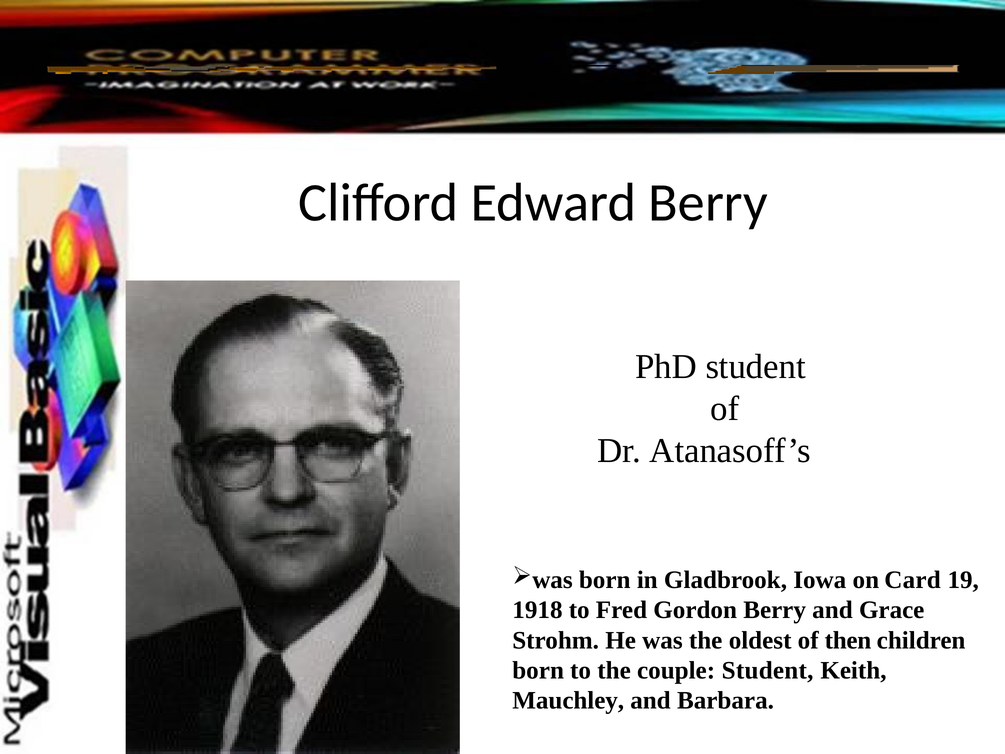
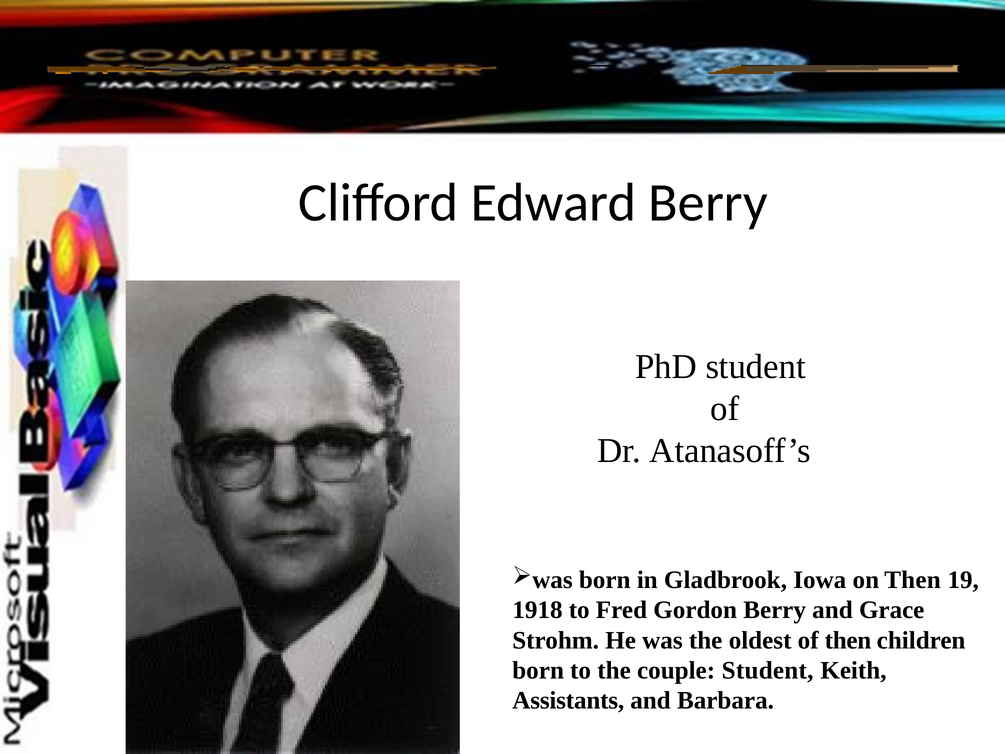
on Card: Card -> Then (913, 580)
Mauchley: Mauchley -> Assistants (568, 700)
